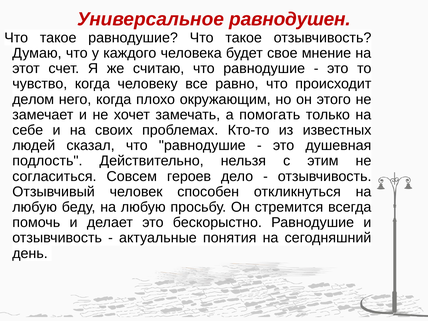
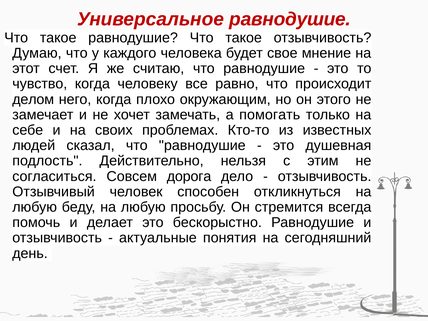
Универсальное равнодушен: равнодушен -> равнодушие (290, 19)
героев: героев -> дорога (189, 176)
